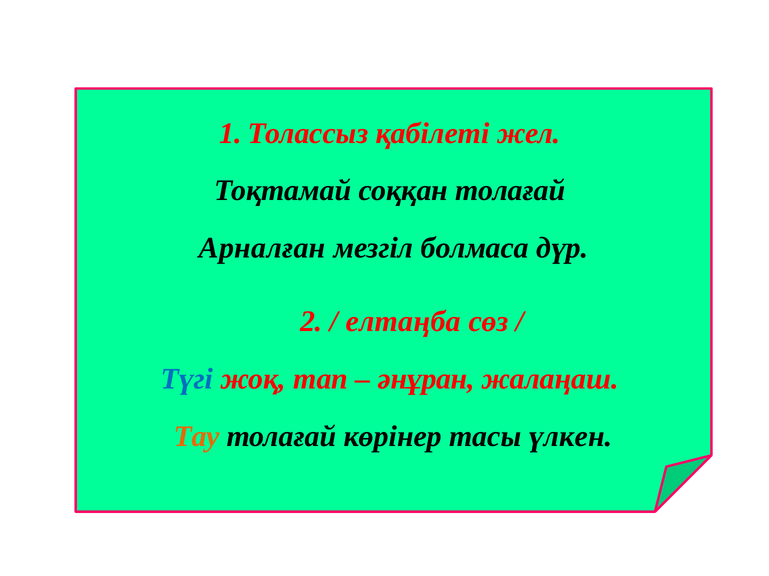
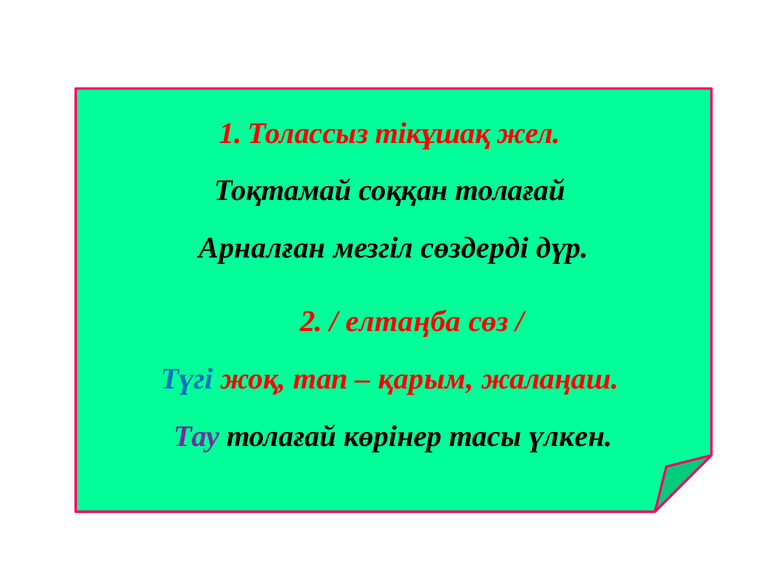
қабілеті: қабілеті -> тікұшақ (433, 133)
болмаса: болмаса -> сөздерді (475, 248)
әнұран: әнұран -> қарым (426, 379)
Тау colour: orange -> purple (197, 437)
